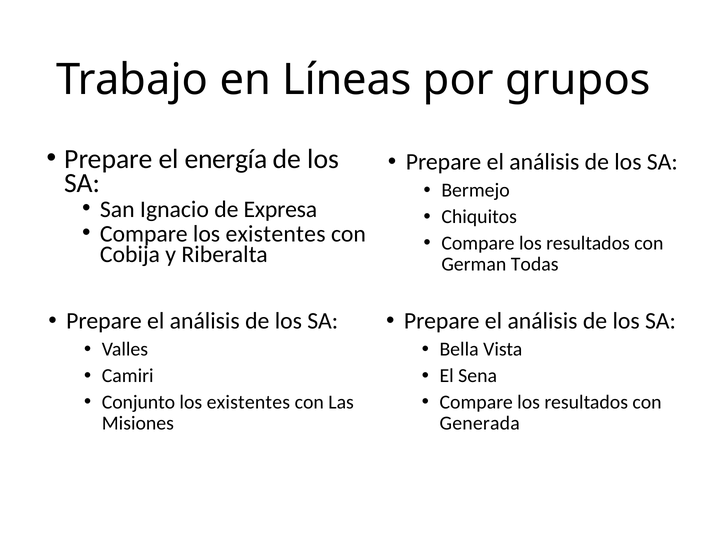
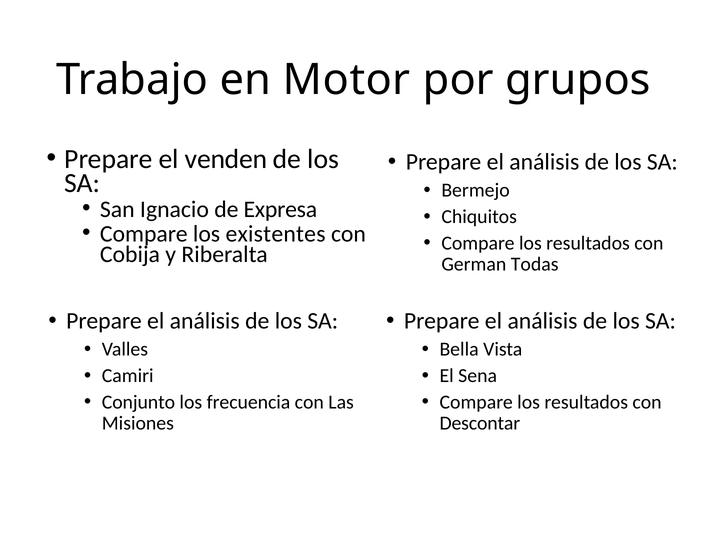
Líneas: Líneas -> Motor (347, 80)
energía: energía -> venden (226, 159)
existentes: existentes -> frecuencia (248, 402)
Generada: Generada -> Descontar (480, 423)
